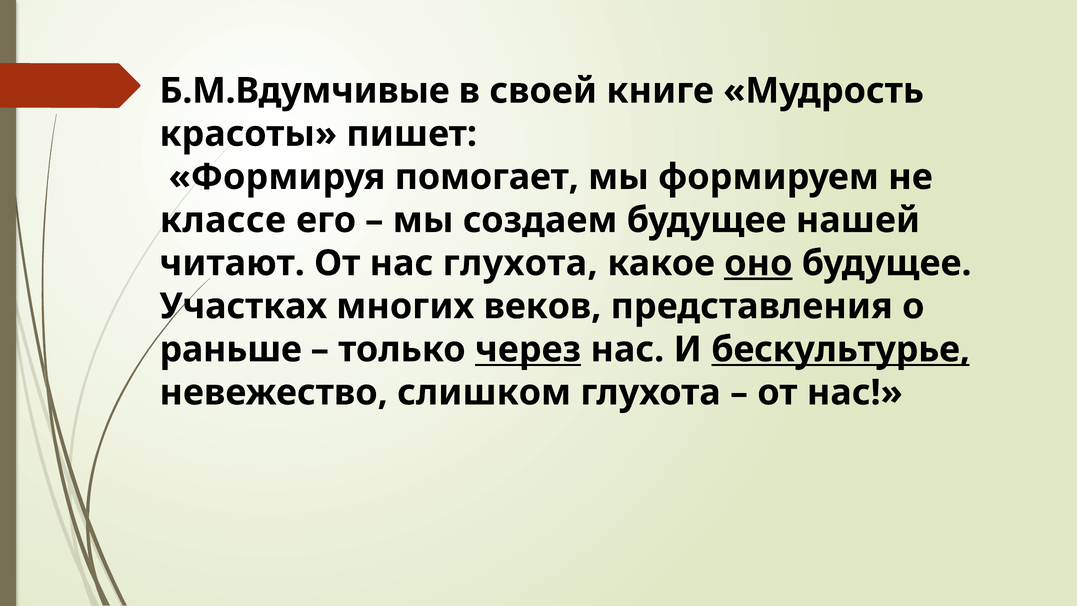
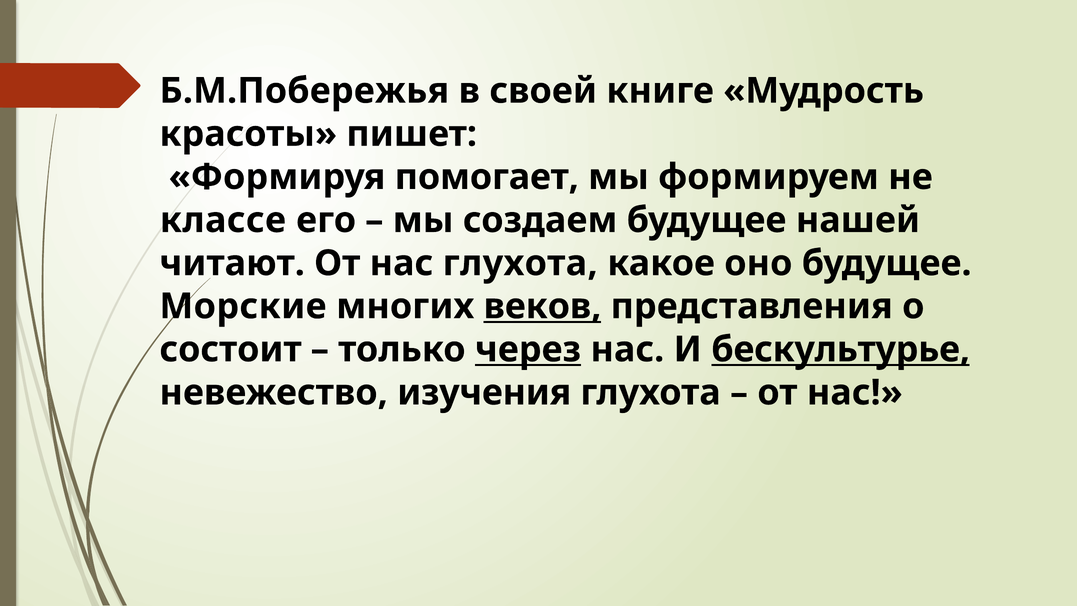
Б.М.Вдумчивые: Б.М.Вдумчивые -> Б.М.Побережья (304, 91)
оно underline: present -> none (758, 263)
Участках: Участках -> Морские (243, 306)
веков underline: none -> present (542, 306)
раньше: раньше -> состоит (231, 349)
слишком: слишком -> изучения (484, 392)
